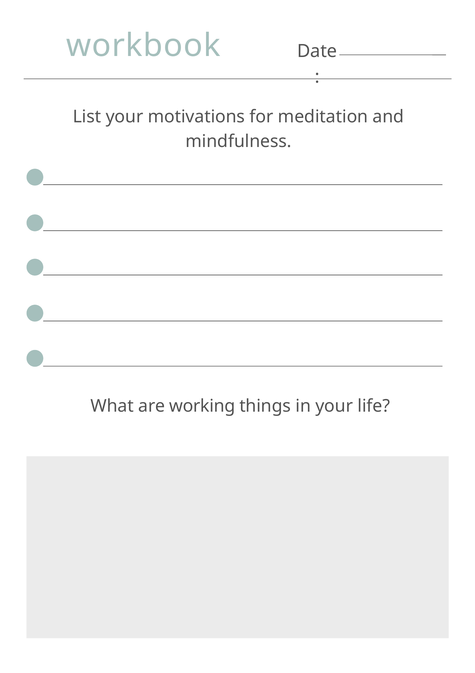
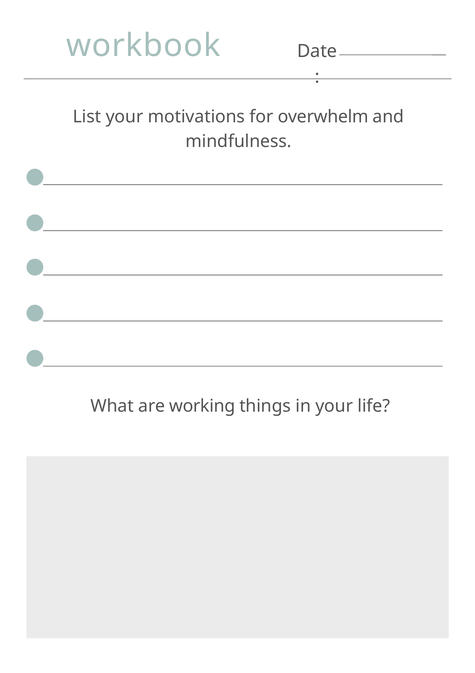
meditation: meditation -> overwhelm (323, 117)
